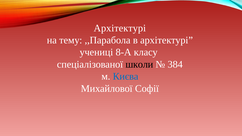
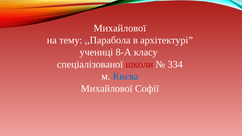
Архітектурі: Архітектурі -> Михайлової (120, 28)
школи colour: black -> red (139, 64)
384: 384 -> 334 (175, 64)
